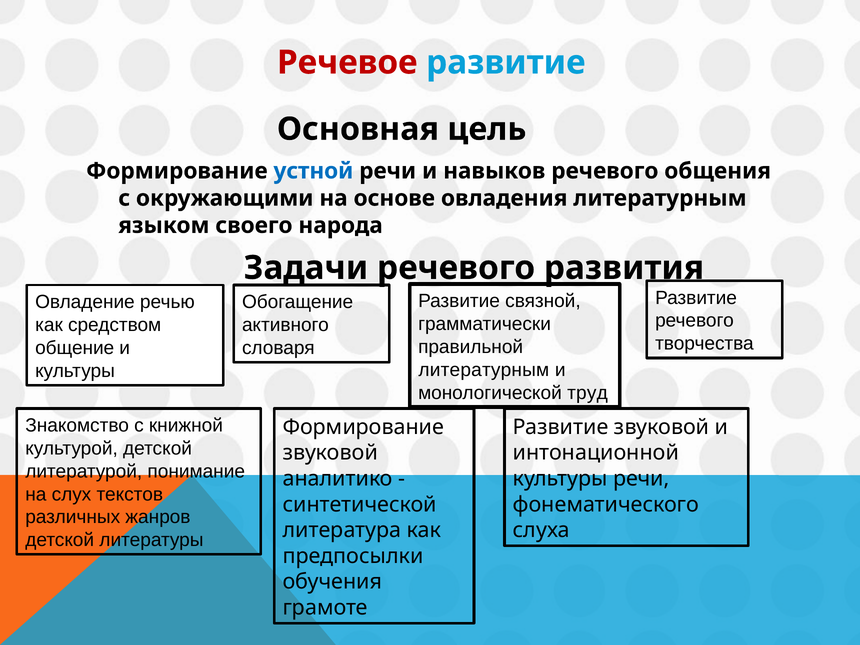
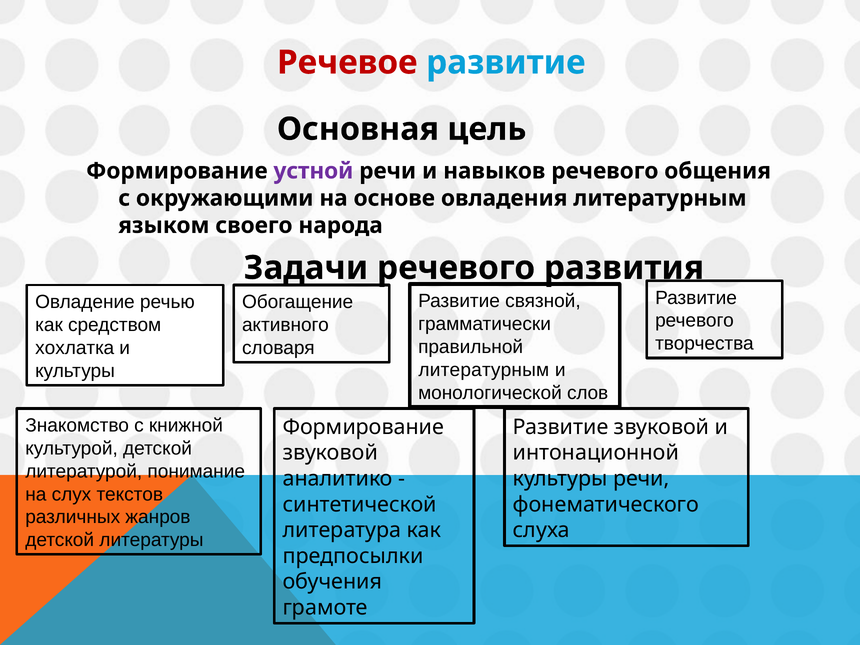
устной colour: blue -> purple (313, 171)
общение: общение -> хохлатка (75, 348)
труд: труд -> слов (588, 393)
